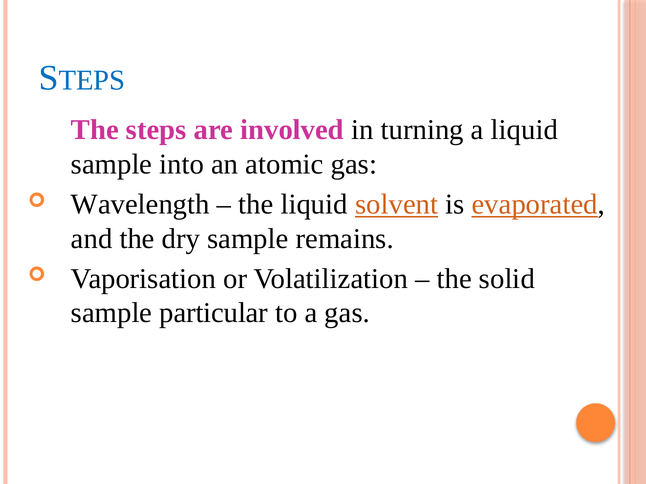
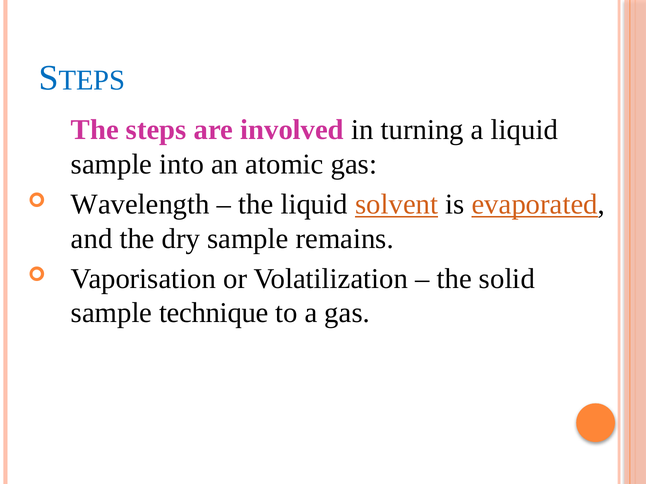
particular: particular -> technique (214, 313)
